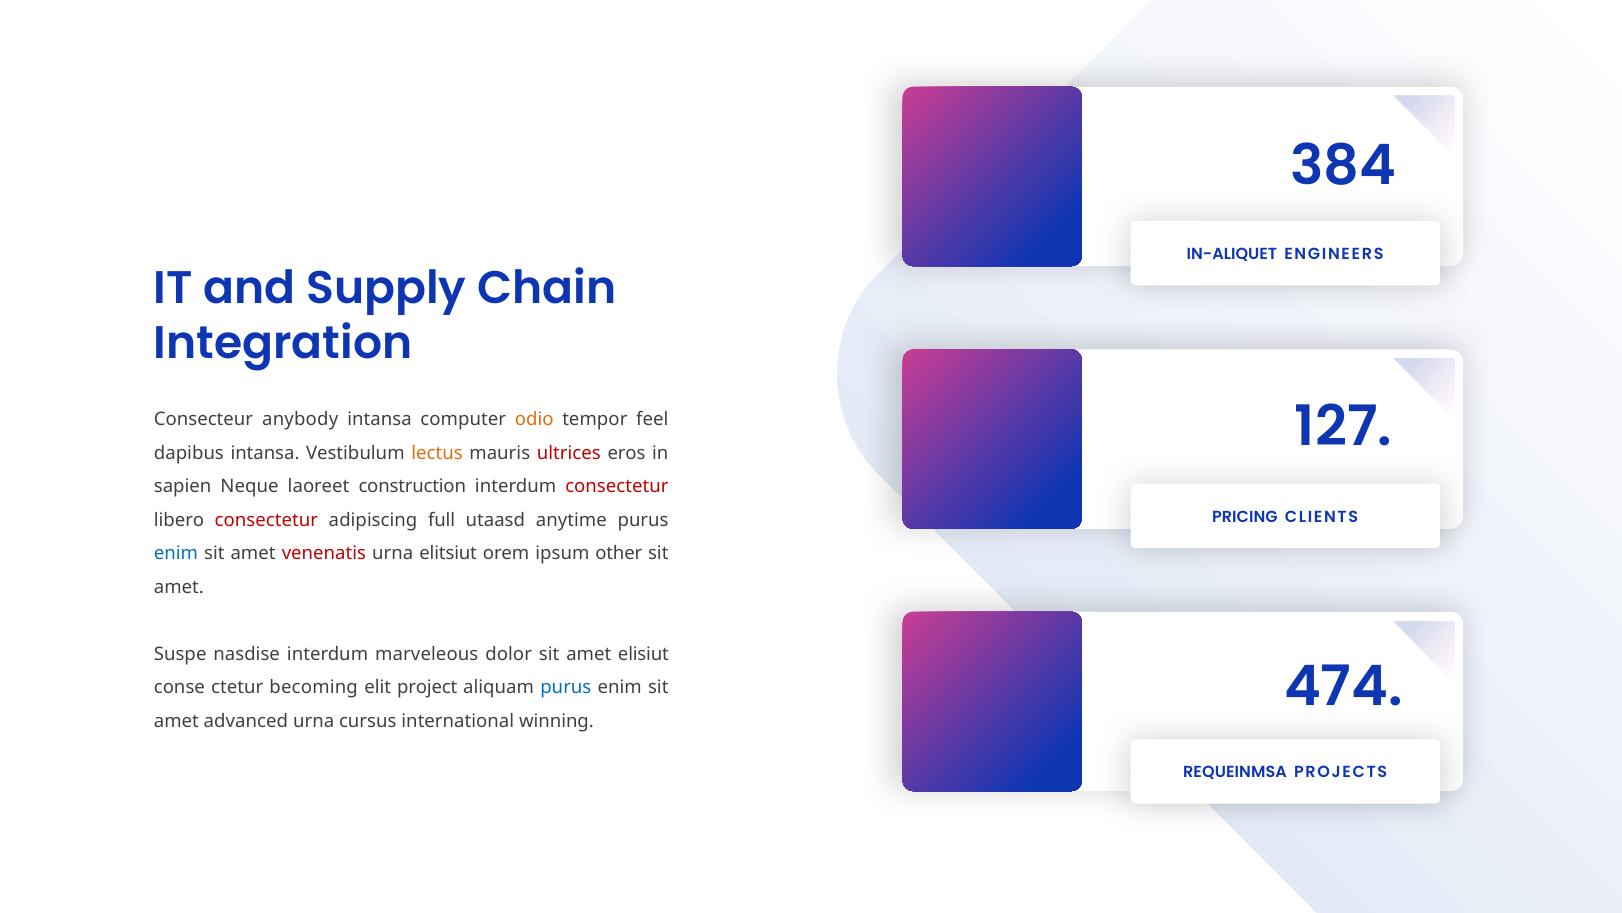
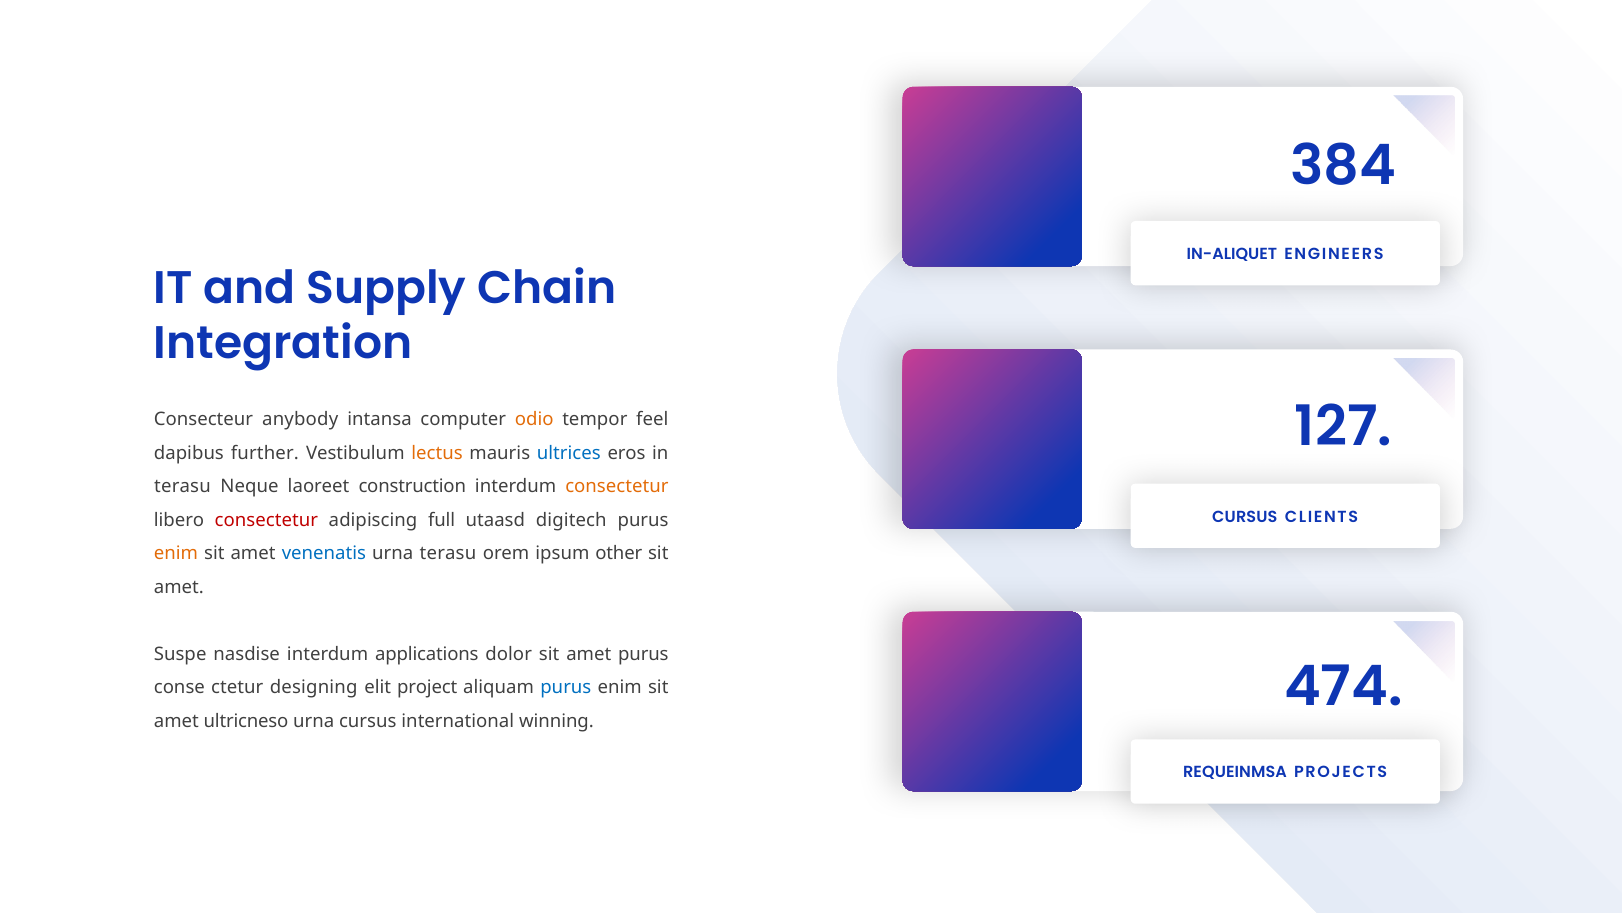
dapibus intansa: intansa -> further (265, 453)
ultrices colour: red -> blue (569, 453)
sapien: sapien -> terasu (182, 486)
consectetur colour: red -> orange (617, 486)
anytime: anytime -> digitech (571, 520)
PRICING: PRICING -> CURSUS (1245, 517)
enim colour: blue -> orange (176, 553)
venenatis colour: red -> blue (324, 553)
urna elitsiut: elitsiut -> terasu (448, 553)
marveleous: marveleous -> applications (427, 654)
amet elisiut: elisiut -> purus (643, 654)
becoming: becoming -> designing (314, 687)
advanced: advanced -> ultricneso (246, 721)
